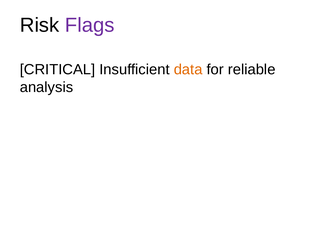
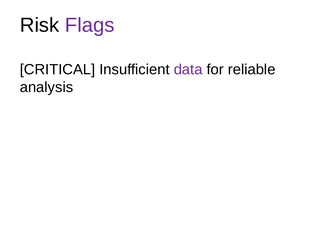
data colour: orange -> purple (188, 70)
